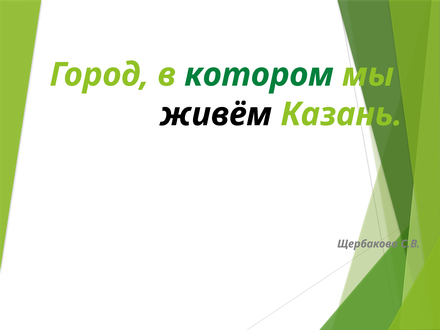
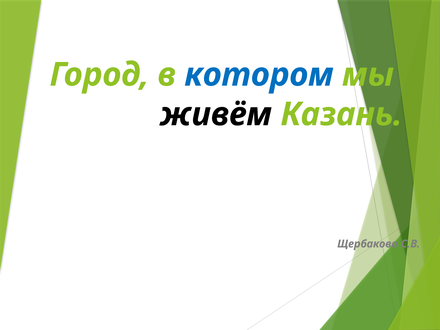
котором colour: green -> blue (259, 75)
